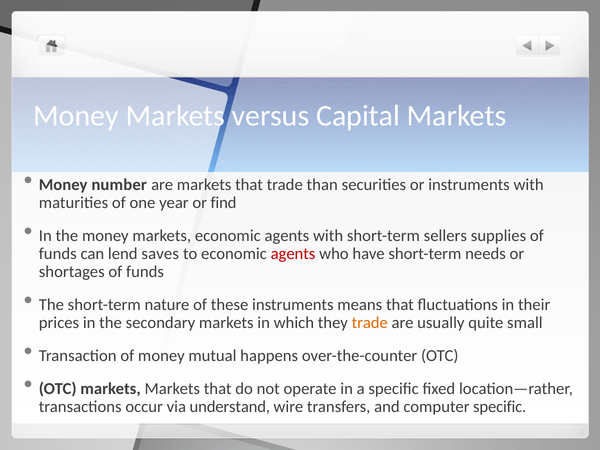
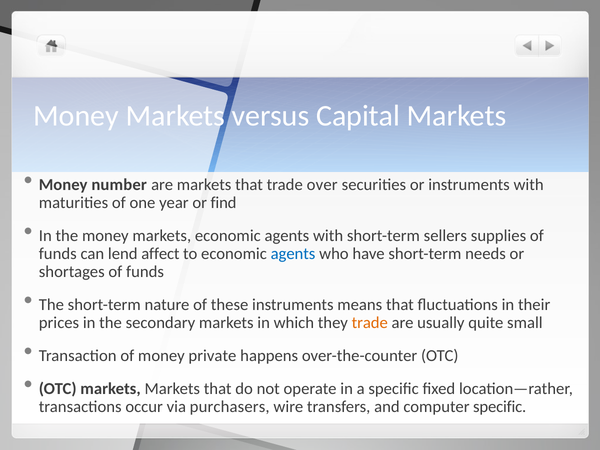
than: than -> over (322, 185)
saves: saves -> affect (160, 254)
agents colour: red -> blue (293, 254)
mutual: mutual -> private (212, 356)
understand: understand -> purchasers (230, 407)
